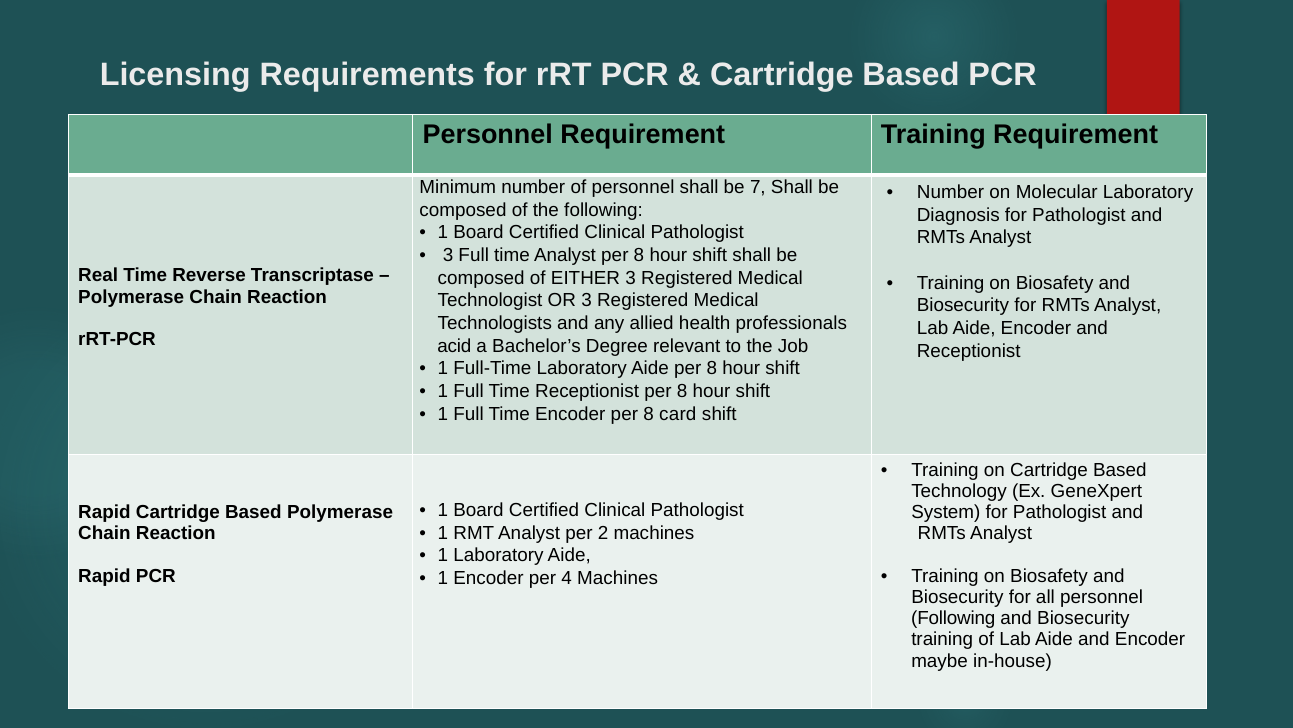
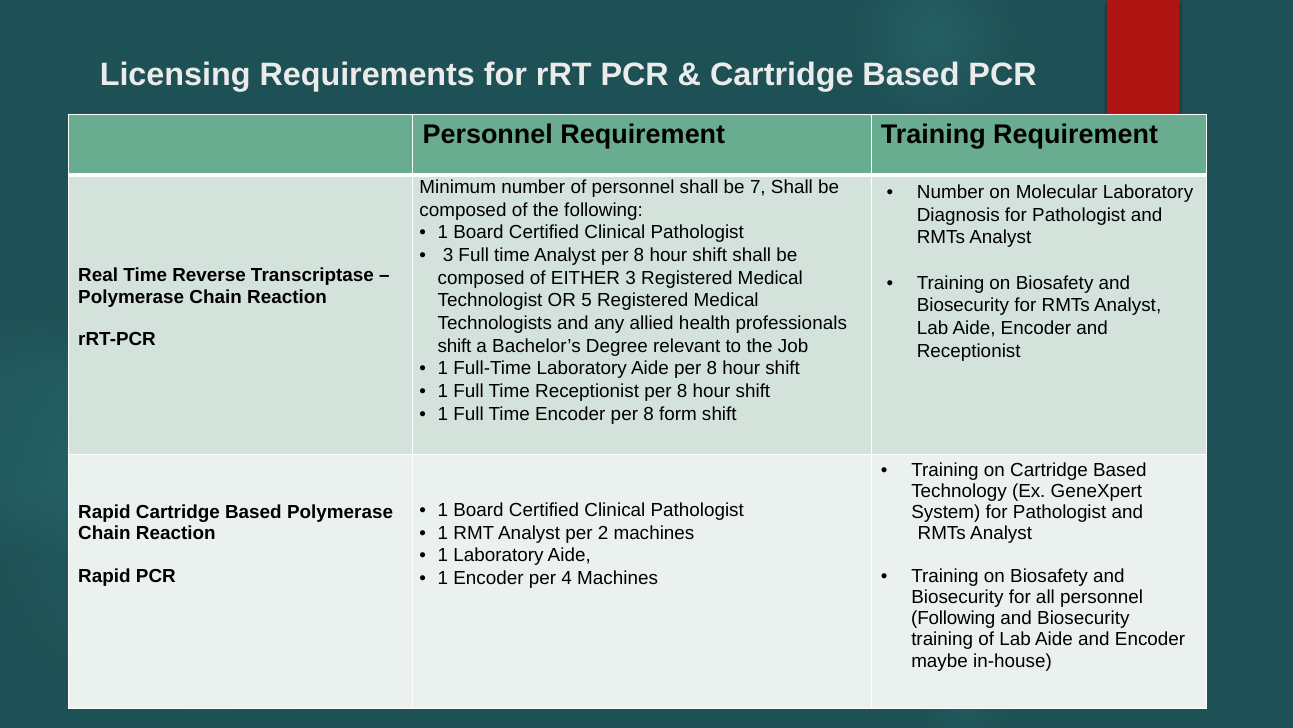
OR 3: 3 -> 5 (587, 300)
acid: acid -> shift (454, 346)
card: card -> form (678, 414)
